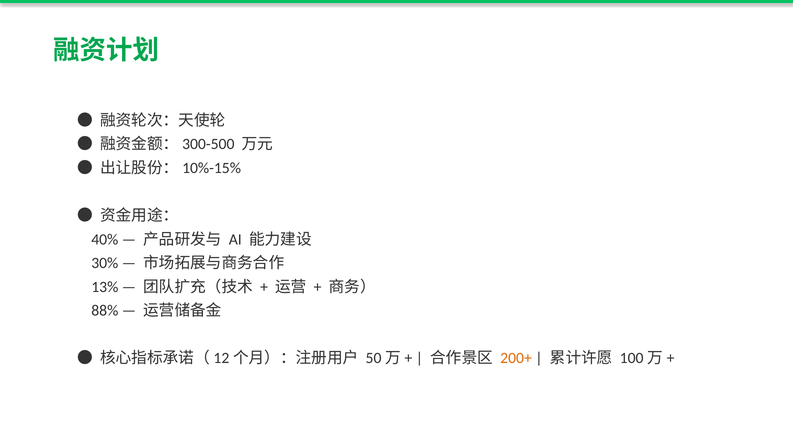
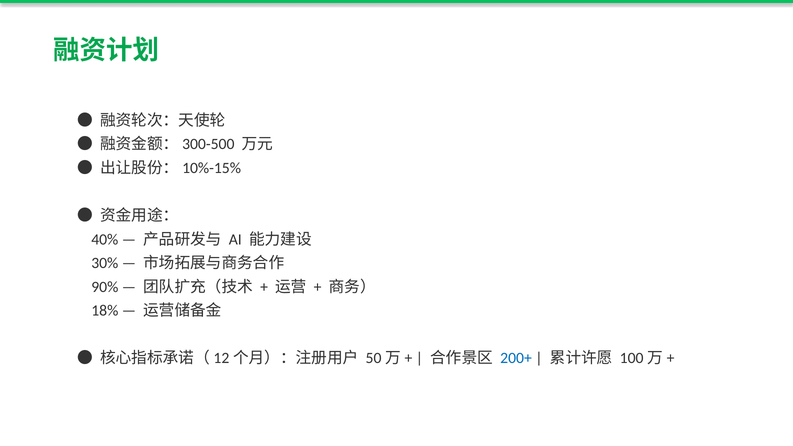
13%: 13% -> 90% (105, 287)
88%: 88% -> 18% (105, 311)
200+ colour: orange -> blue (516, 358)
